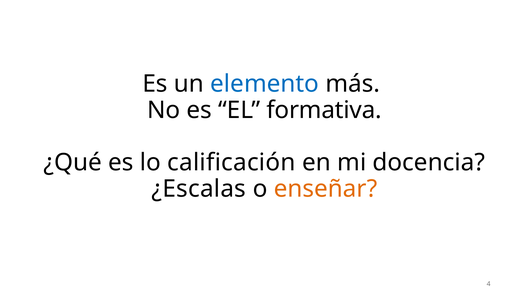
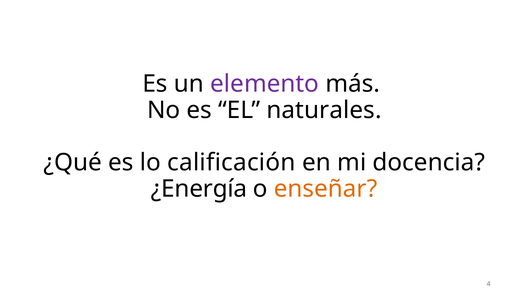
elemento colour: blue -> purple (265, 84)
formativa: formativa -> naturales (324, 110)
¿Escalas: ¿Escalas -> ¿Energía (199, 189)
